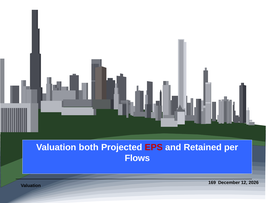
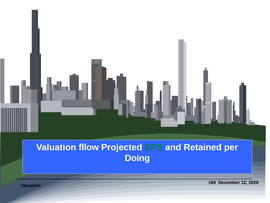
both: both -> fllow (89, 147)
EPS colour: red -> green (154, 147)
Flows: Flows -> Doing (137, 158)
